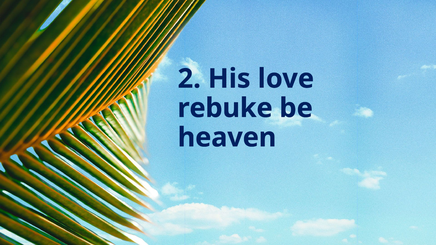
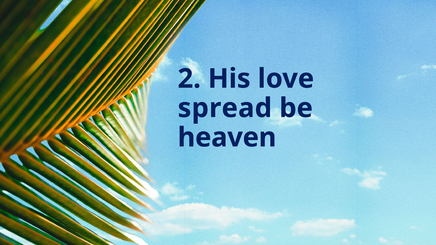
rebuke: rebuke -> spread (225, 108)
